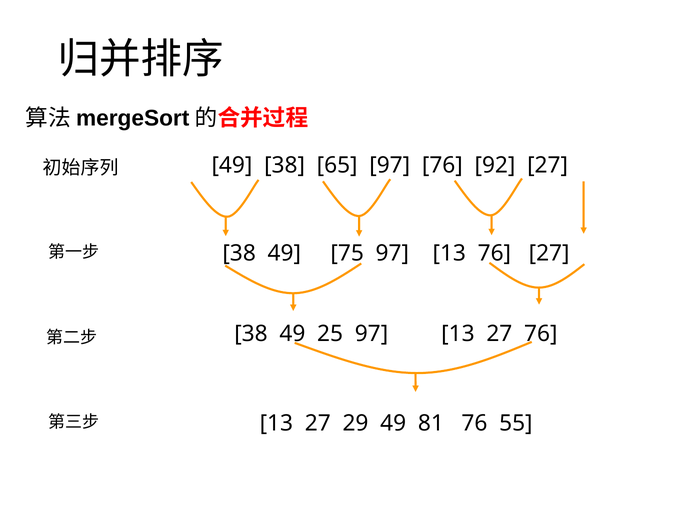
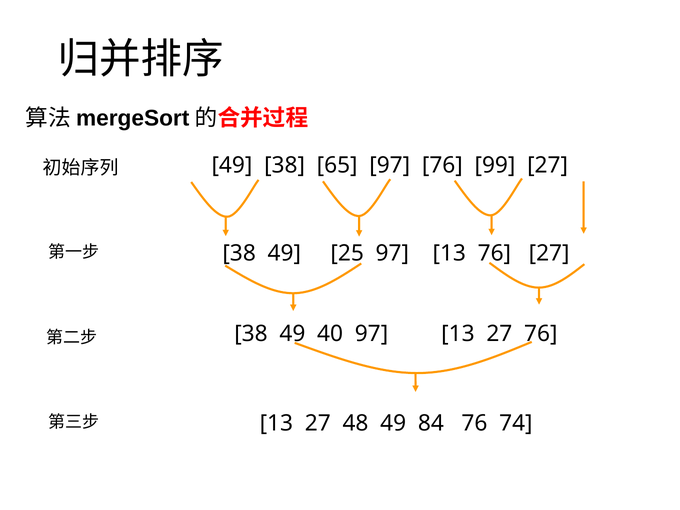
92: 92 -> 99 (495, 165)
75: 75 -> 25 (347, 253)
25: 25 -> 40 (330, 334)
29: 29 -> 48 (355, 423)
81: 81 -> 84 (431, 423)
55: 55 -> 74 (516, 423)
